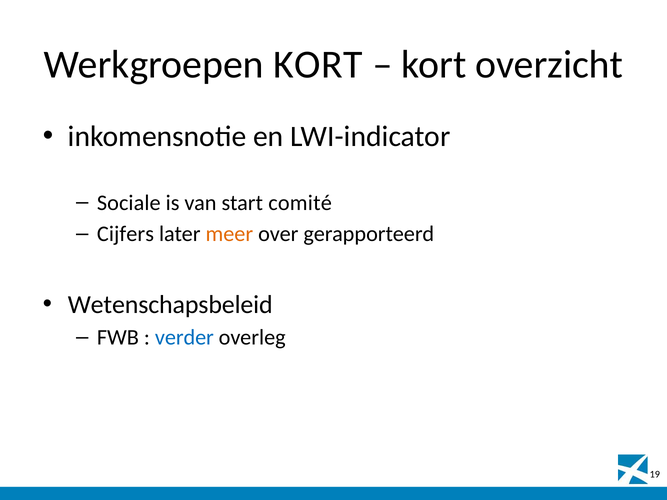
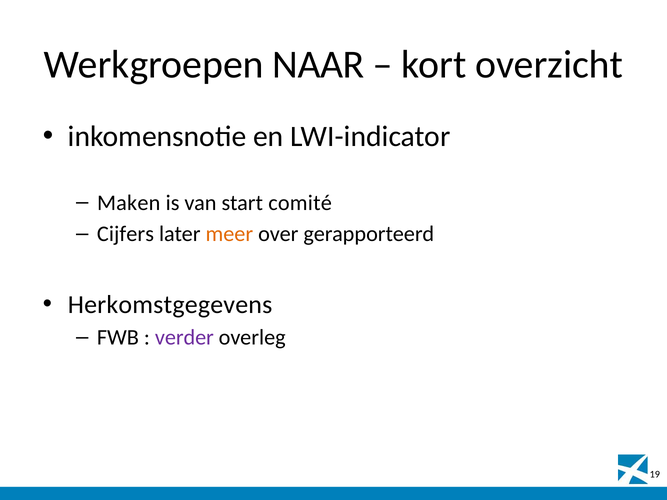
Werkgroepen KORT: KORT -> NAAR (318, 65)
Sociale: Sociale -> Maken (129, 203)
Wetenschapsbeleid: Wetenschapsbeleid -> Herkomstgegevens (170, 305)
verder colour: blue -> purple (184, 338)
